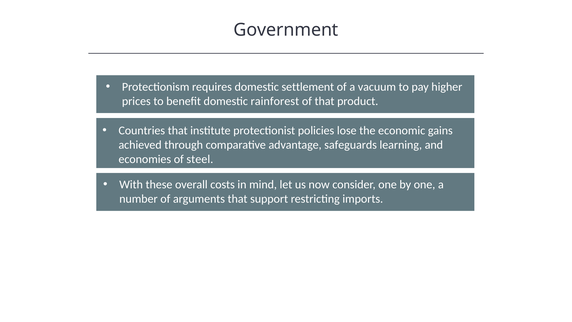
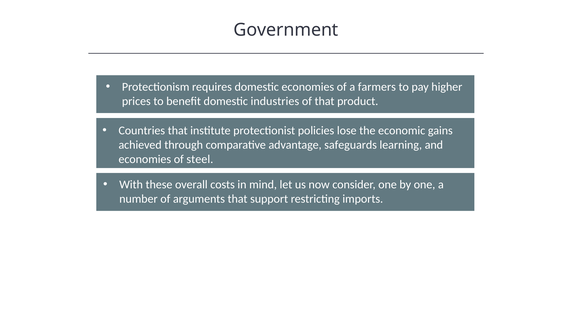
domestic settlement: settlement -> economies (308, 87)
vacuum: vacuum -> farmers (377, 87)
rainforest: rainforest -> industries (275, 101)
